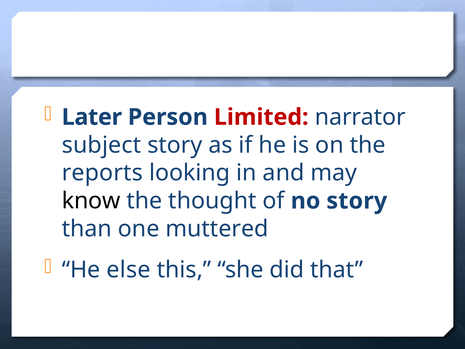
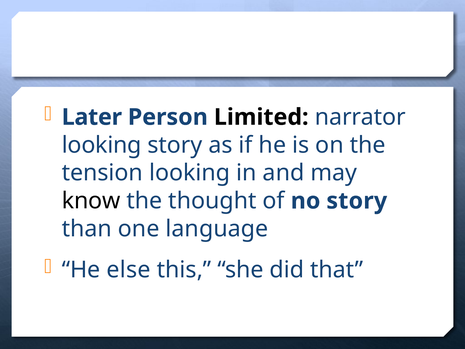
Limited colour: red -> black (261, 117)
subject: subject -> looking (102, 145)
reports: reports -> tension (102, 173)
muttered: muttered -> language (217, 229)
